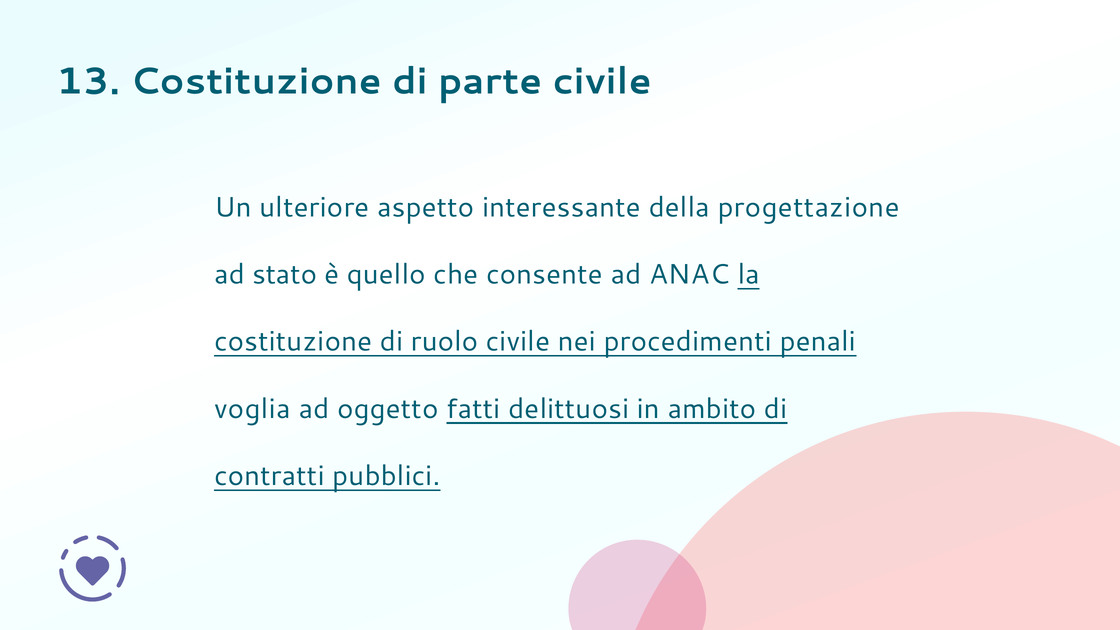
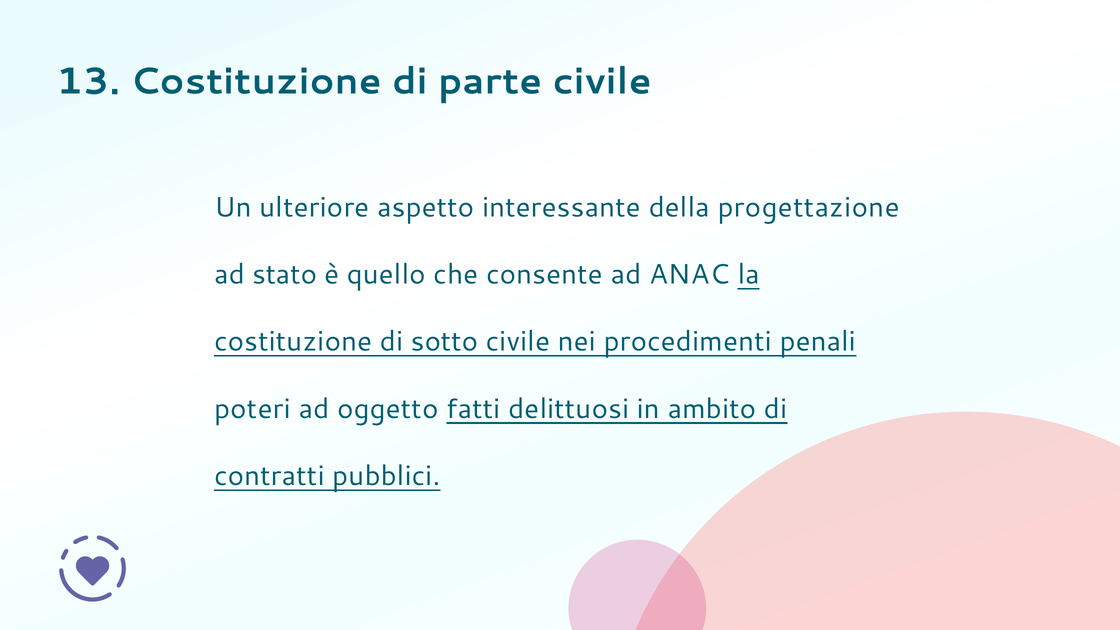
ruolo: ruolo -> sotto (445, 342)
voglia: voglia -> poteri (253, 409)
